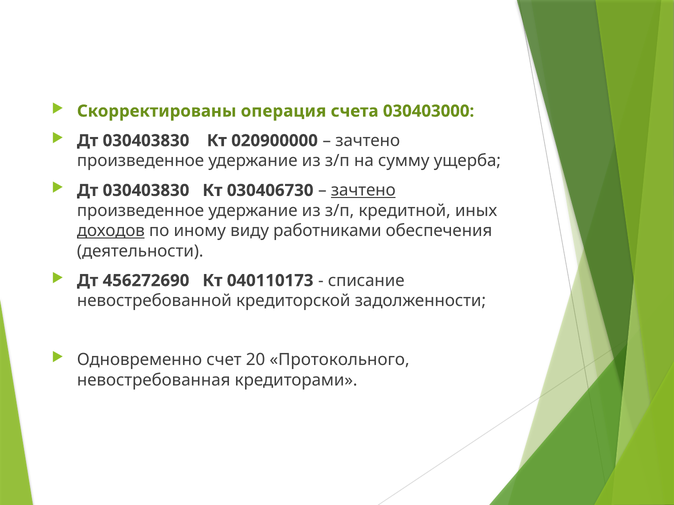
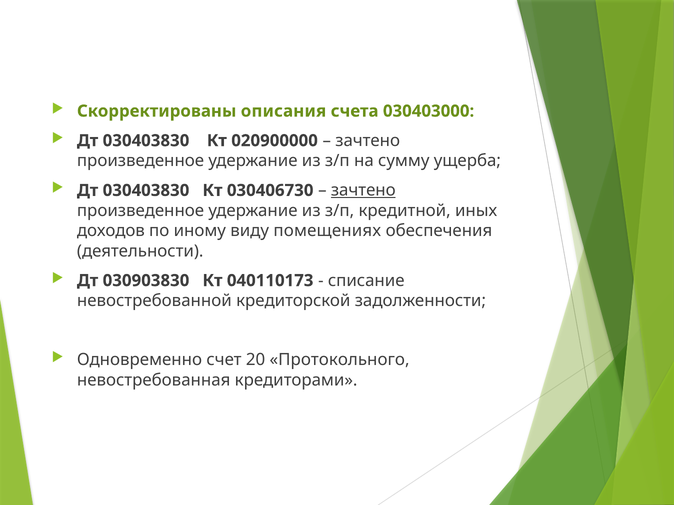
операция: операция -> описания (283, 111)
доходов underline: present -> none (111, 231)
работниками: работниками -> помещениях (327, 231)
456272690: 456272690 -> 030903830 (146, 281)
